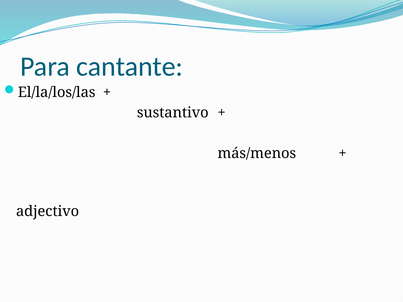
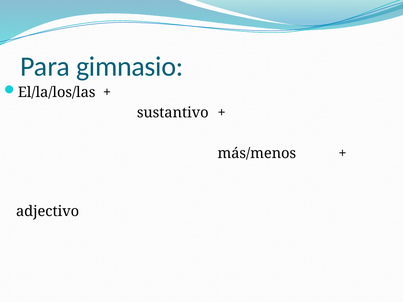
cantante: cantante -> gimnasio (130, 67)
